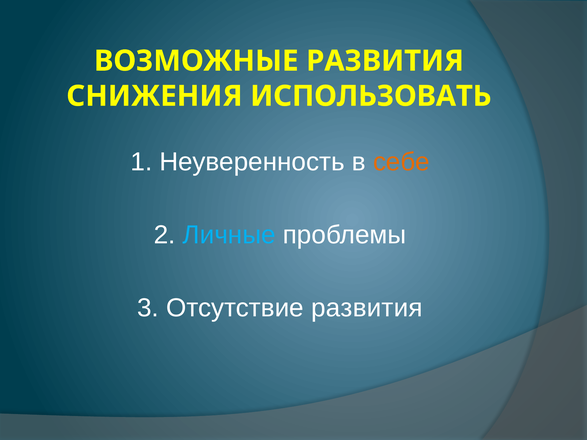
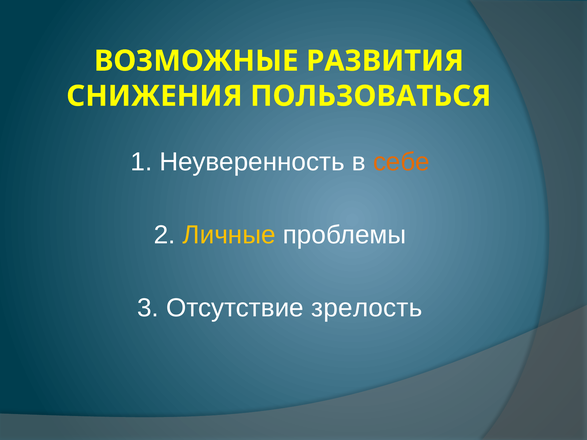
ИСПОЛЬЗОВАТЬ: ИСПОЛЬЗОВАТЬ -> ПОЛЬЗОВАТЬСЯ (371, 96)
Личные colour: light blue -> yellow (229, 235)
Отсутствие развития: развития -> зрелость (367, 308)
